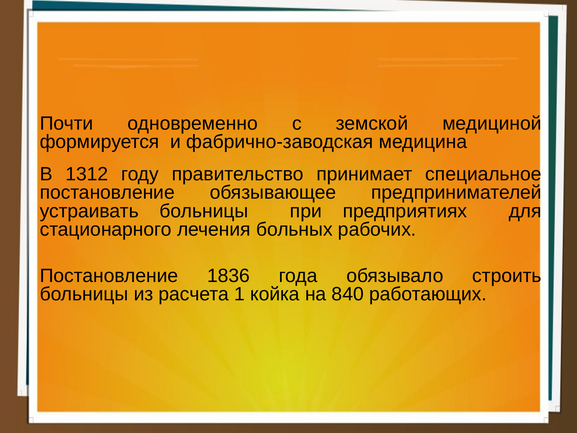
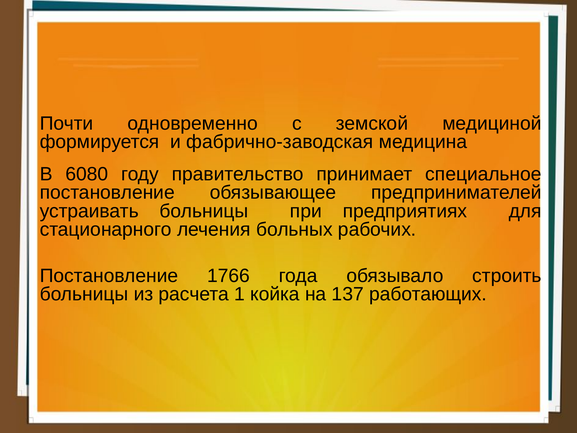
1312: 1312 -> 6080 (87, 174)
1836: 1836 -> 1766 (228, 276)
840: 840 -> 137 (348, 294)
